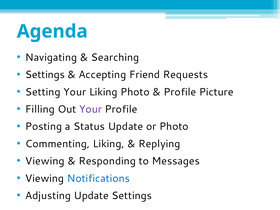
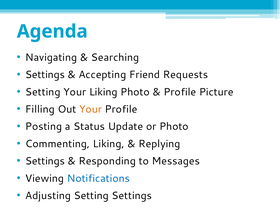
Your colour: purple -> orange (91, 109)
Viewing: Viewing -> Settings (45, 161)
Adjusting Update: Update -> Setting (91, 196)
